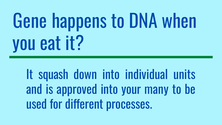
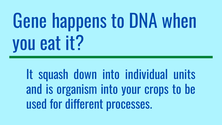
approved: approved -> organism (77, 90)
many: many -> crops (157, 90)
